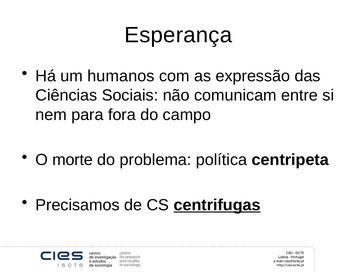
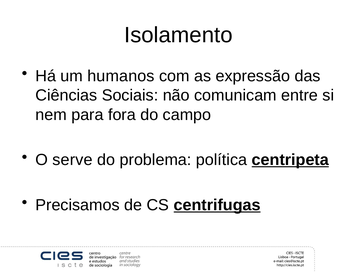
Esperança: Esperança -> Isolamento (178, 35)
morte: morte -> serve (73, 160)
centripeta underline: none -> present (290, 160)
